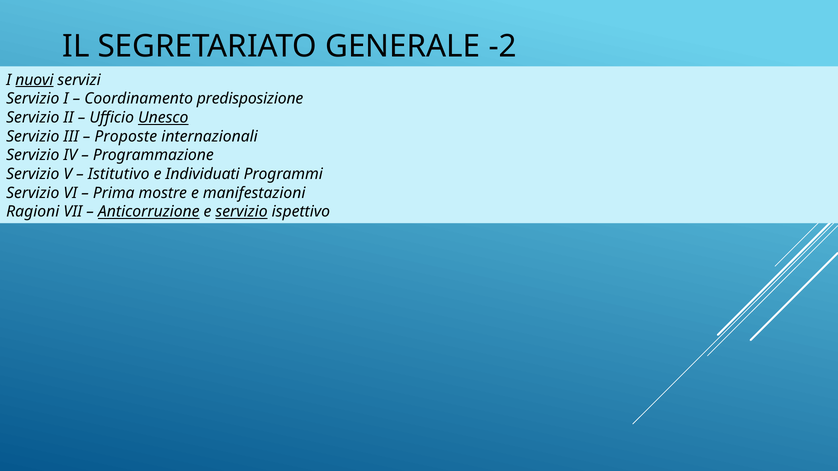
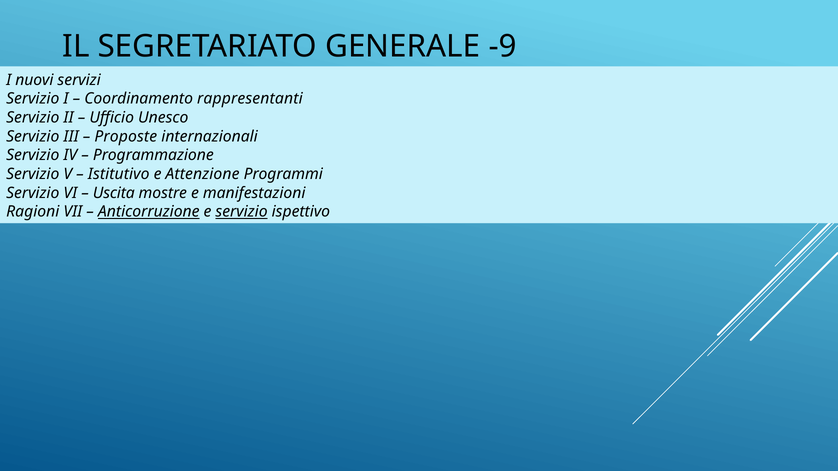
-2: -2 -> -9 (503, 46)
nuovi underline: present -> none (34, 80)
predisposizione: predisposizione -> rappresentanti (250, 99)
Unesco underline: present -> none (163, 118)
Individuati: Individuati -> Attenzione (202, 174)
Prima: Prima -> Uscita (114, 193)
